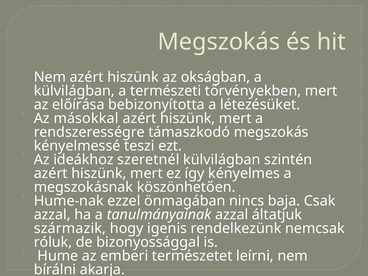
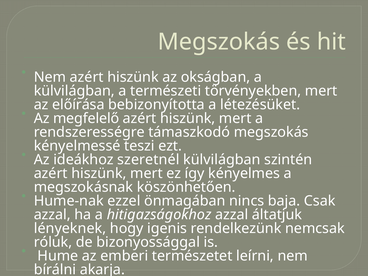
másokkal: másokkal -> megfelelő (86, 118)
tanulmányainak: tanulmányainak -> hitigazságokhoz (159, 215)
származik: származik -> lényeknek (70, 228)
